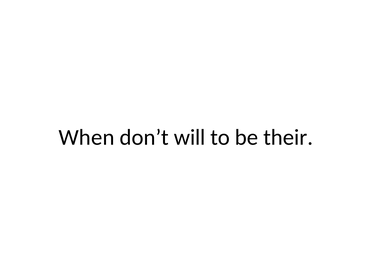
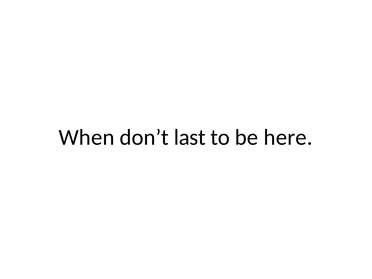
will: will -> last (190, 137)
their: their -> here (288, 137)
